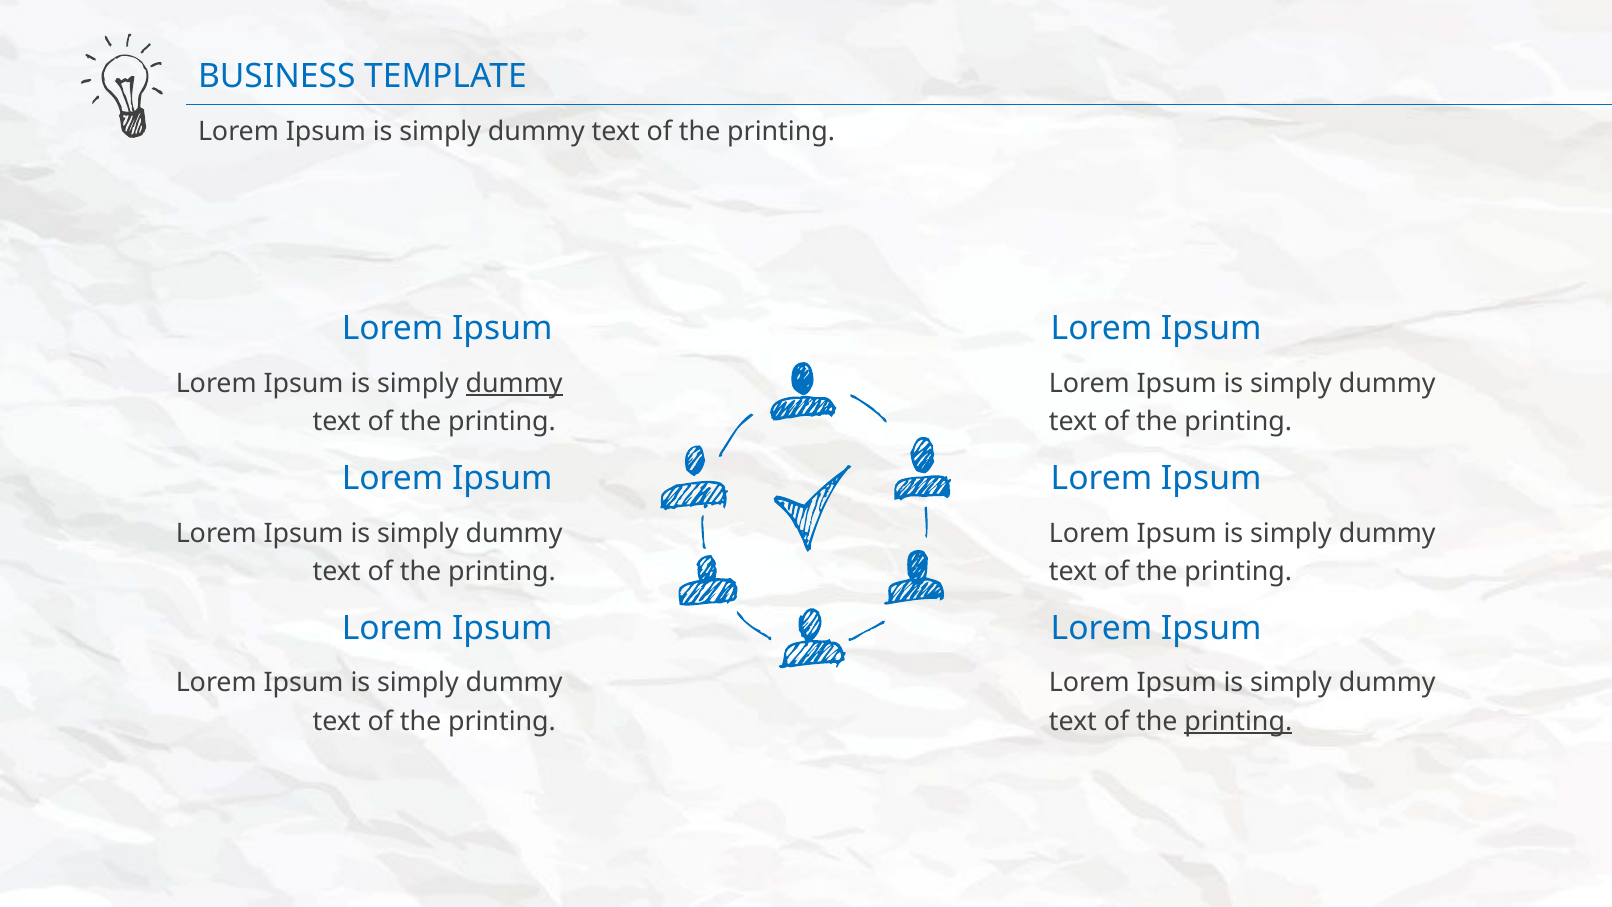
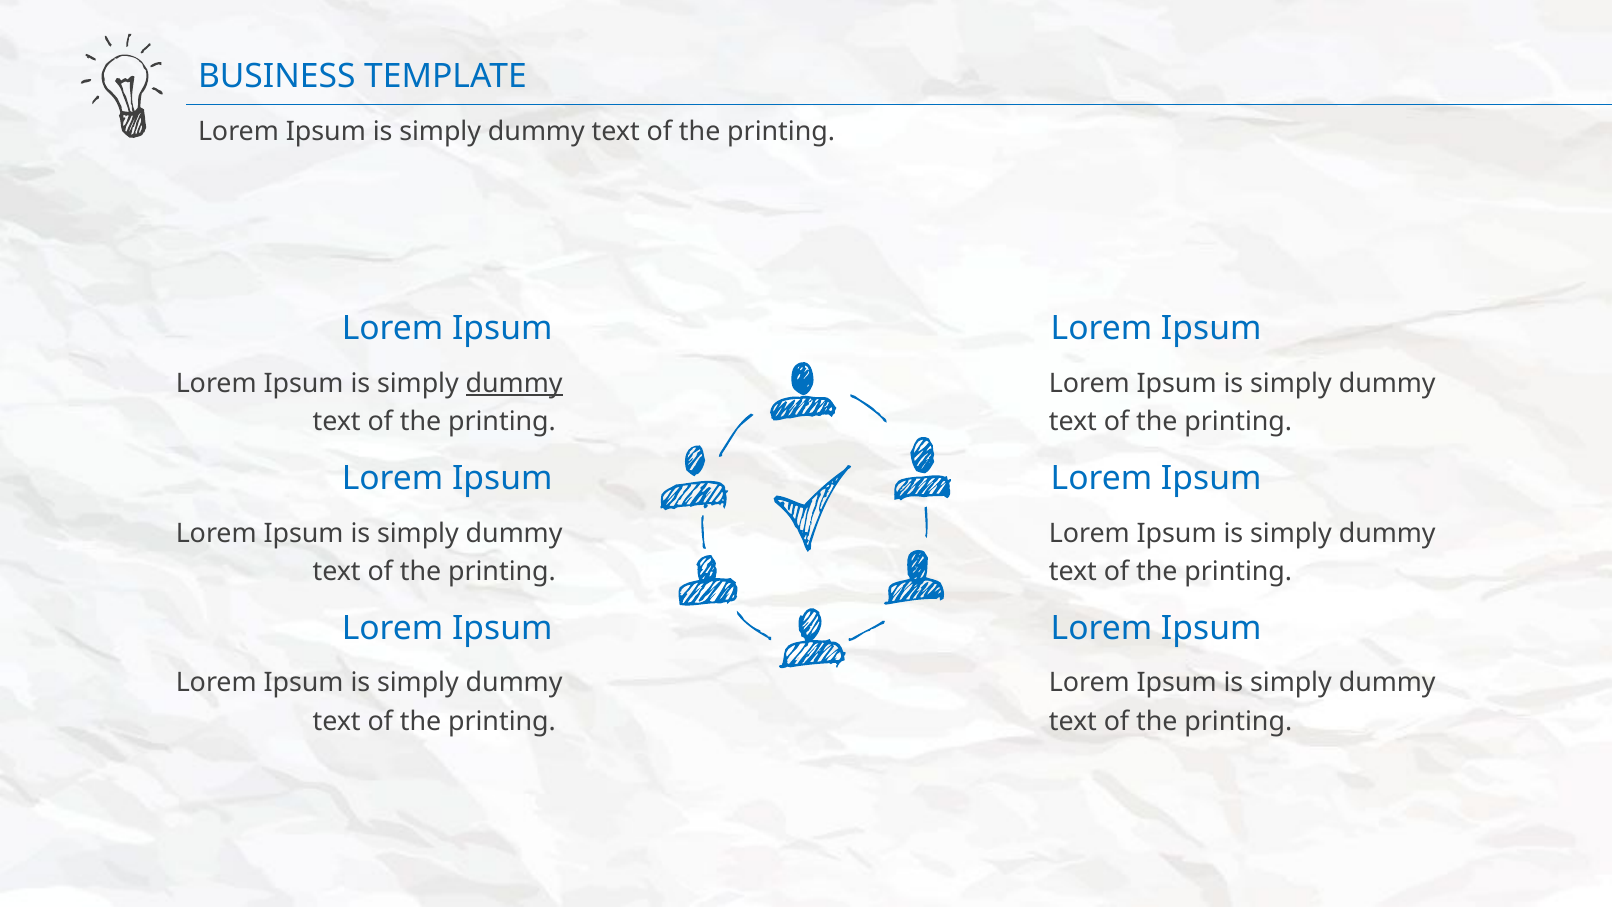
printing underline: present -> none (1238, 721)
